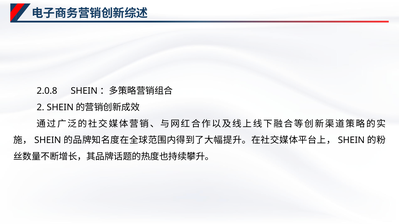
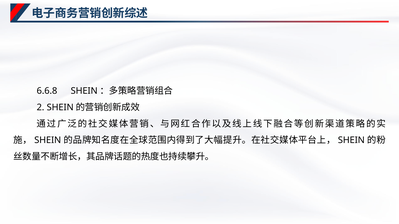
2.0.8: 2.0.8 -> 6.6.8 (47, 91)
